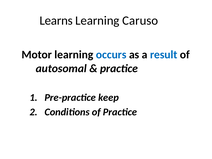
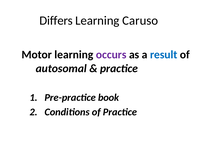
Learns: Learns -> Differs (56, 21)
occurs colour: blue -> purple (111, 55)
keep: keep -> book (109, 98)
